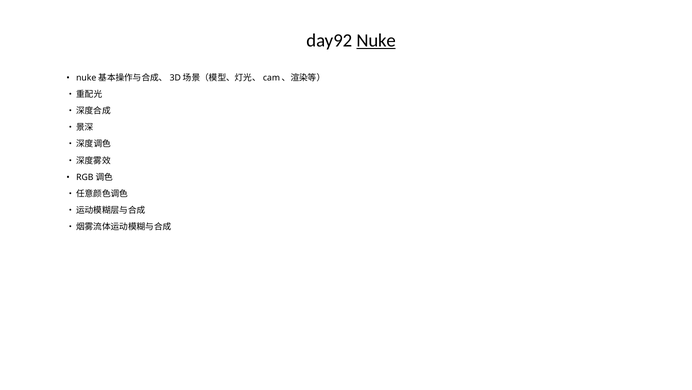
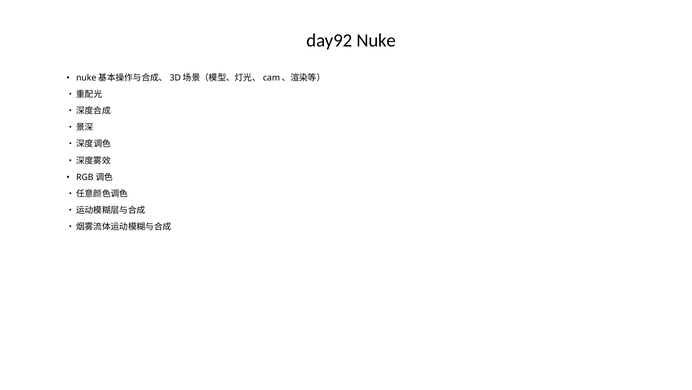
Nuke underline: present -> none (376, 40)
